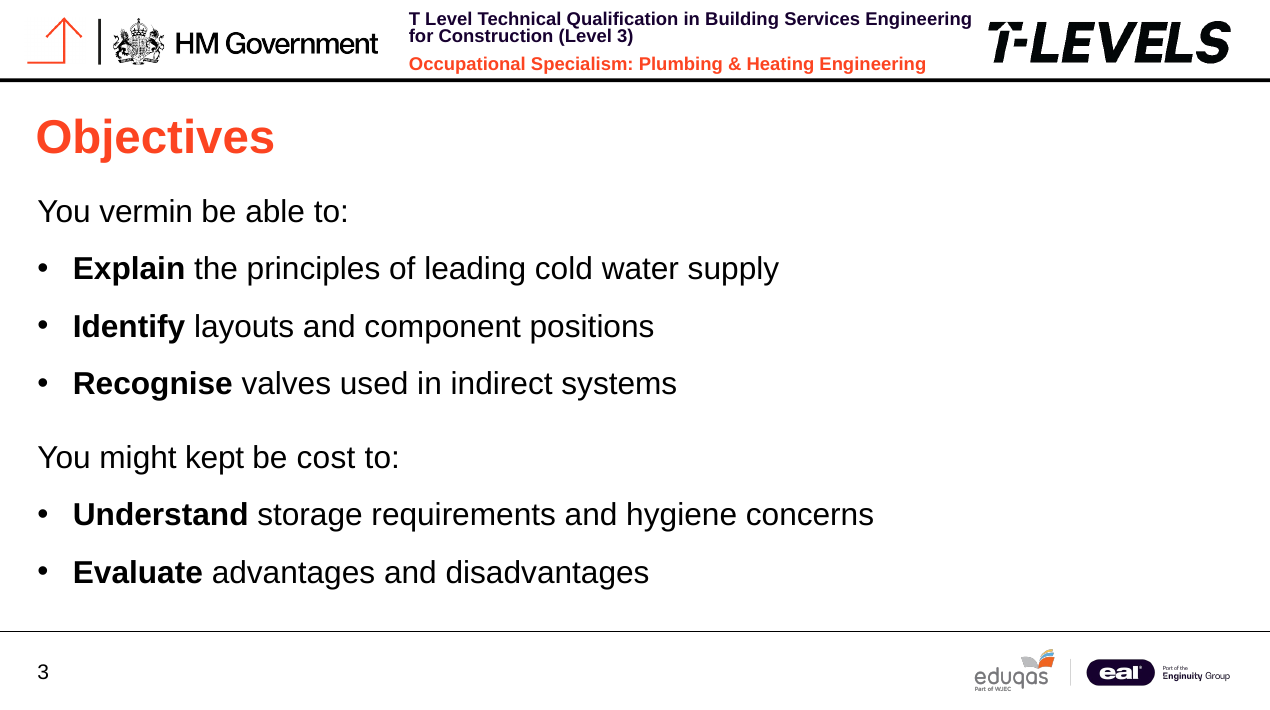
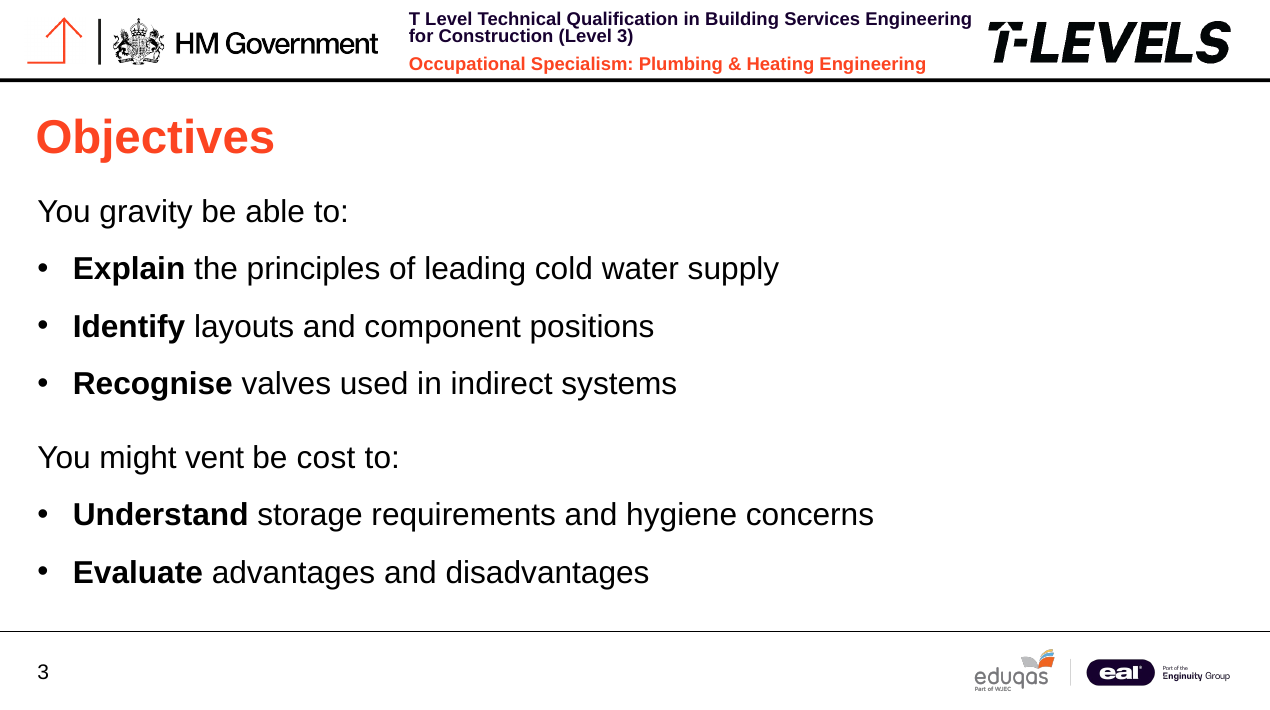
vermin: vermin -> gravity (146, 212)
kept: kept -> vent (215, 458)
